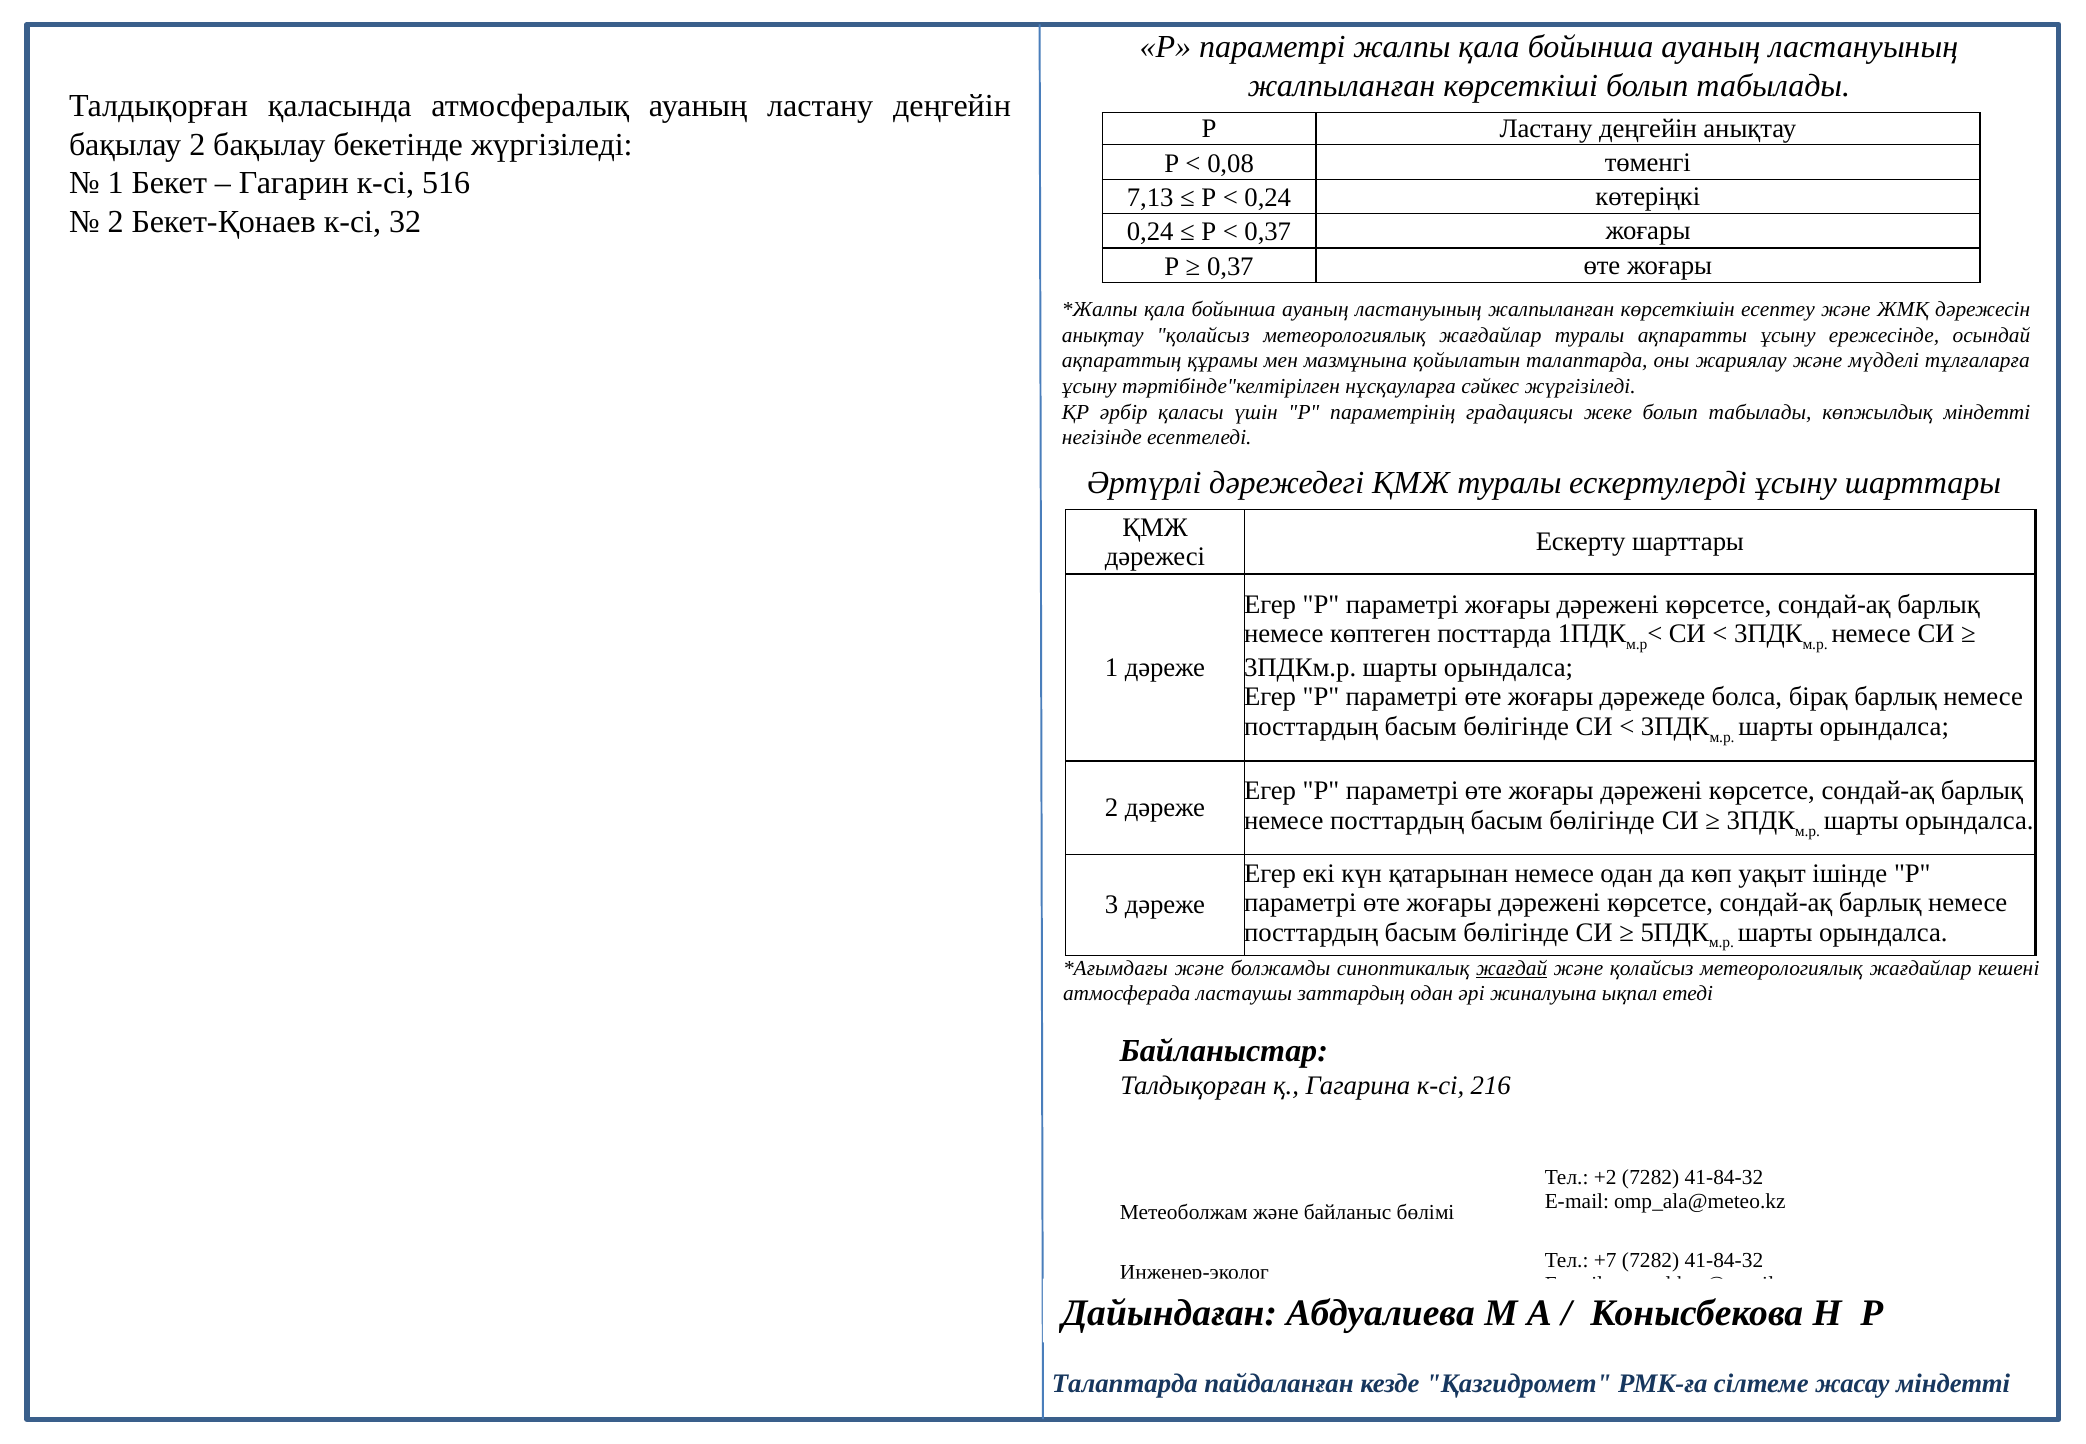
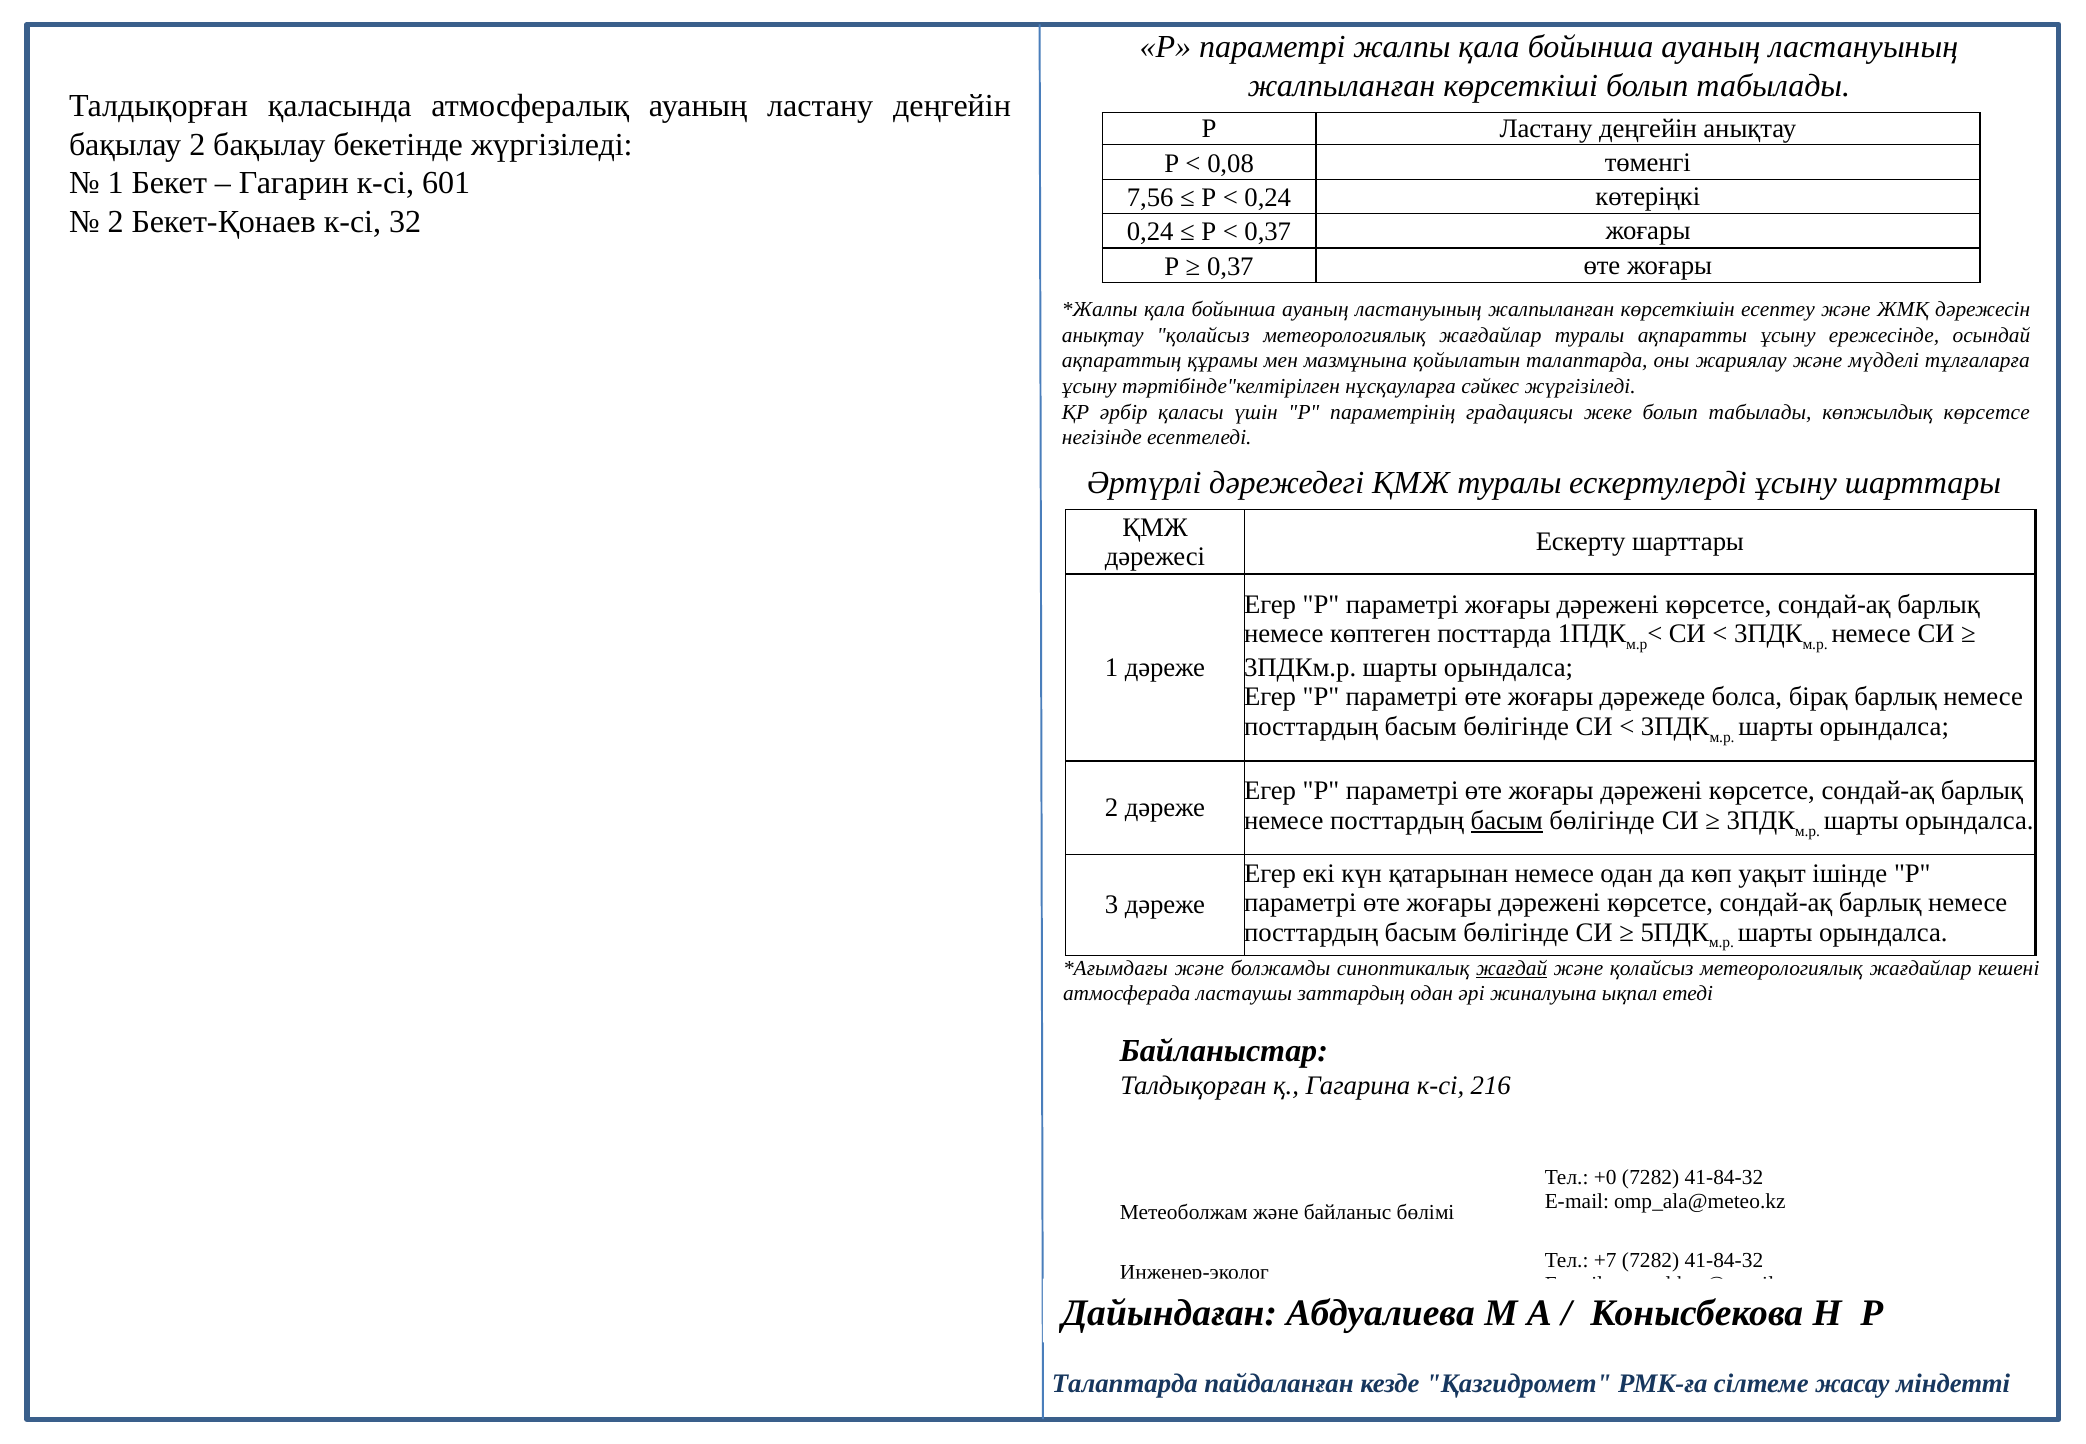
516: 516 -> 601 (446, 183)
7,13: 7,13 -> 7,56 (1150, 198)
көпжылдық міндетті: міндетті -> көрсетсе (1987, 412)
басым underline: none -> present (1507, 821)
+2: +2 -> +0 (1605, 1177)
